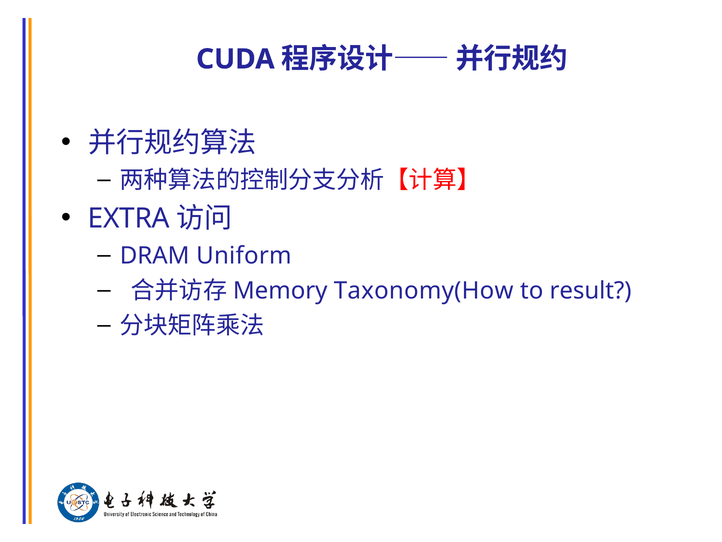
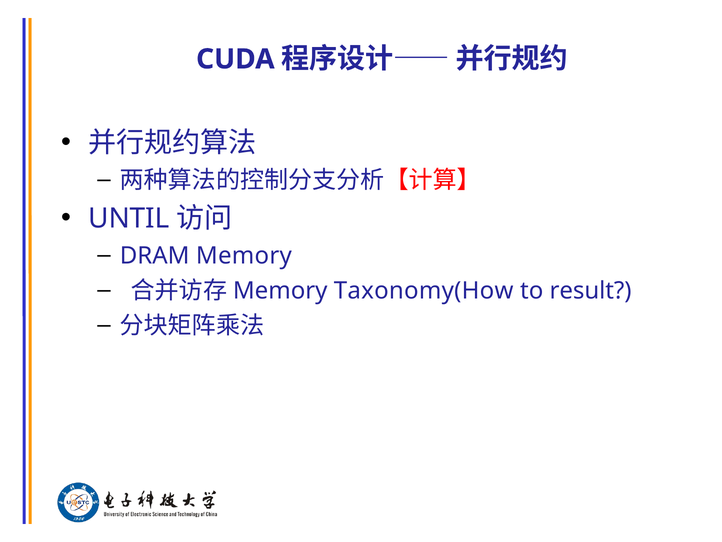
EXTRA: EXTRA -> UNTIL (129, 218)
DRAM Uniform: Uniform -> Memory (244, 256)
